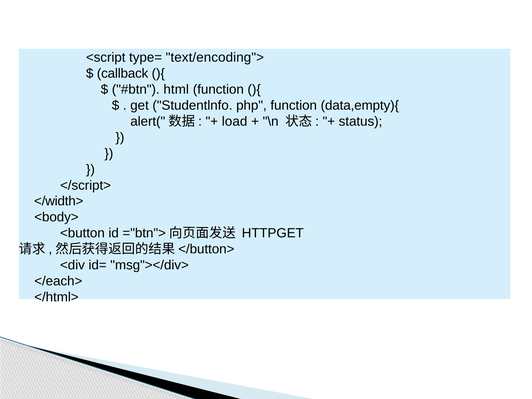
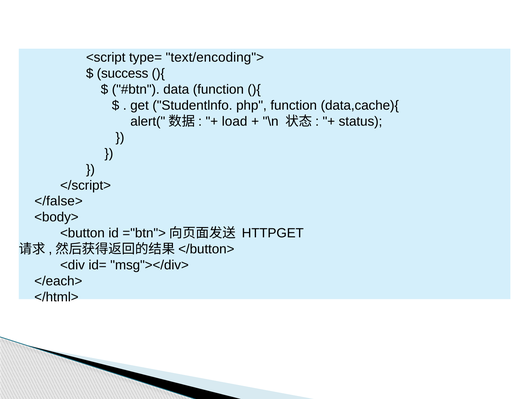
callback: callback -> success (123, 74)
html: html -> data (176, 90)
data,empty){: data,empty){ -> data,cache){ (360, 105)
</width>: </width> -> </false> (59, 201)
